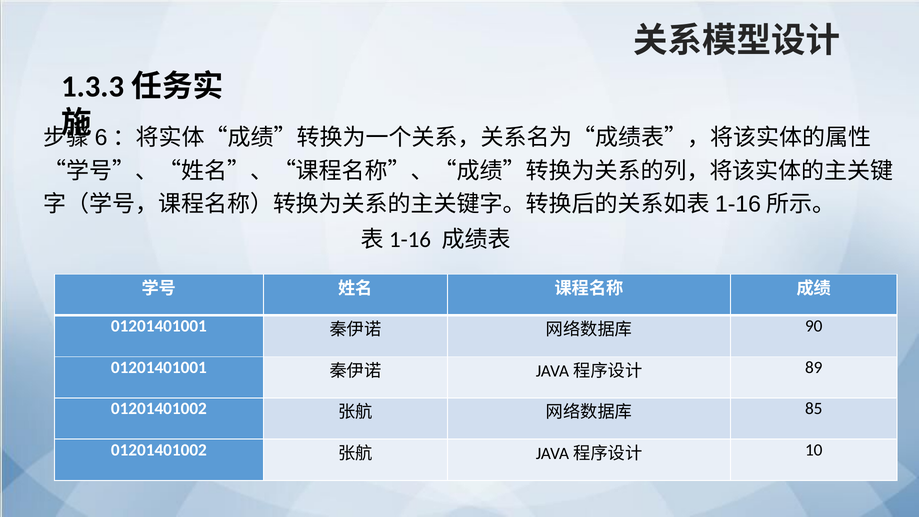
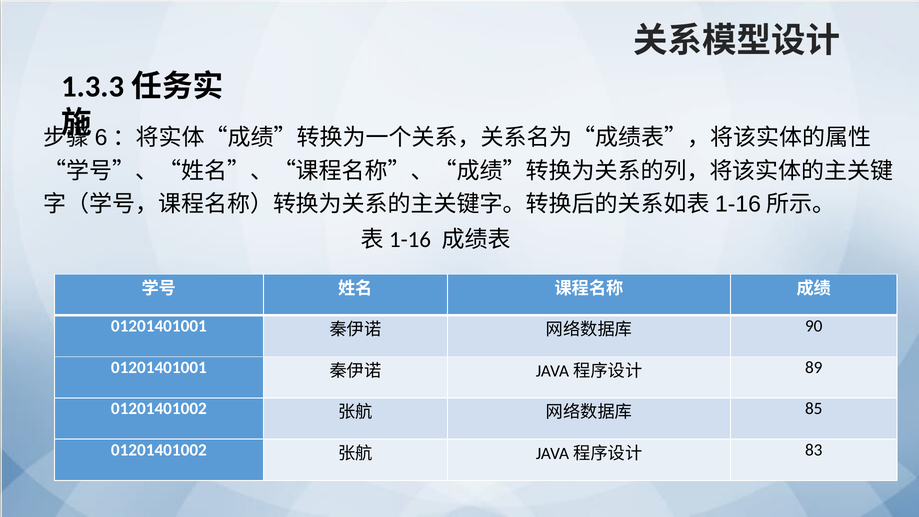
10: 10 -> 83 (814, 450)
